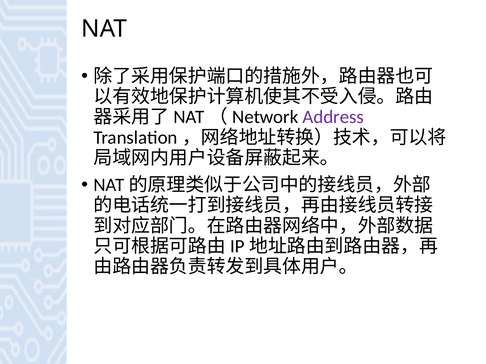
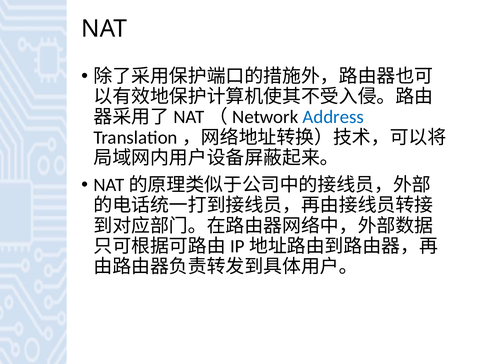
Address colour: purple -> blue (333, 117)
